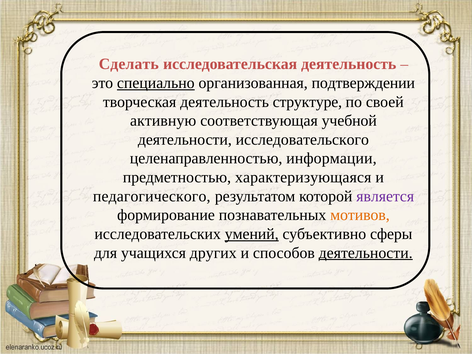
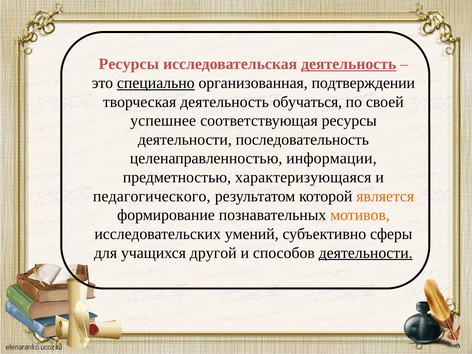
Сделать: Сделать -> Ресурсы (129, 64)
деятельность underline: none -> present (349, 64)
структуре: структуре -> обучаться (307, 102)
активную: активную -> успешнее (163, 121)
соответствующая учебной: учебной -> ресурсы (349, 121)
исследовательского: исследовательского -> последовательность (302, 140)
является colour: purple -> orange (385, 196)
умений underline: present -> none (252, 234)
других: других -> другой (213, 253)
